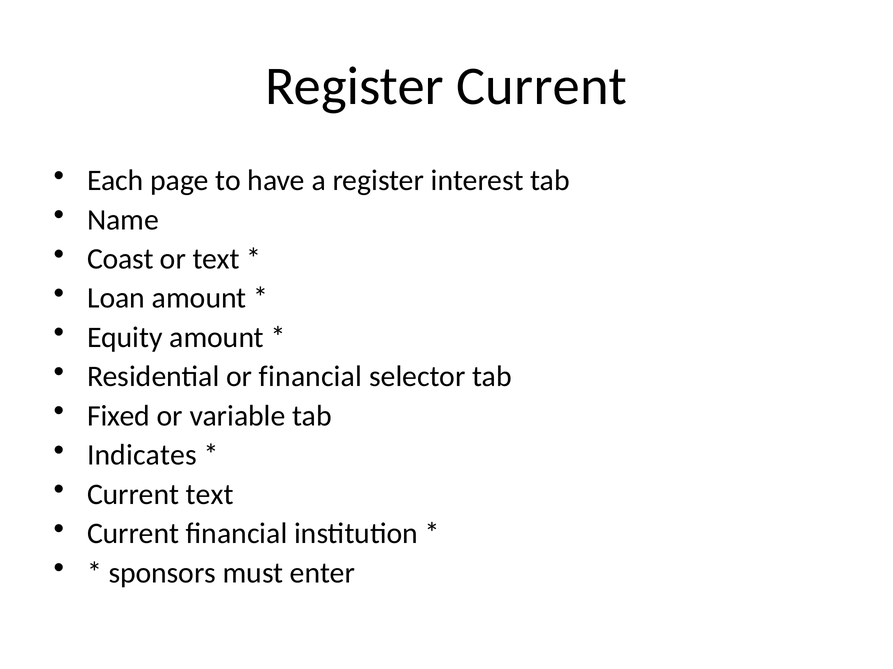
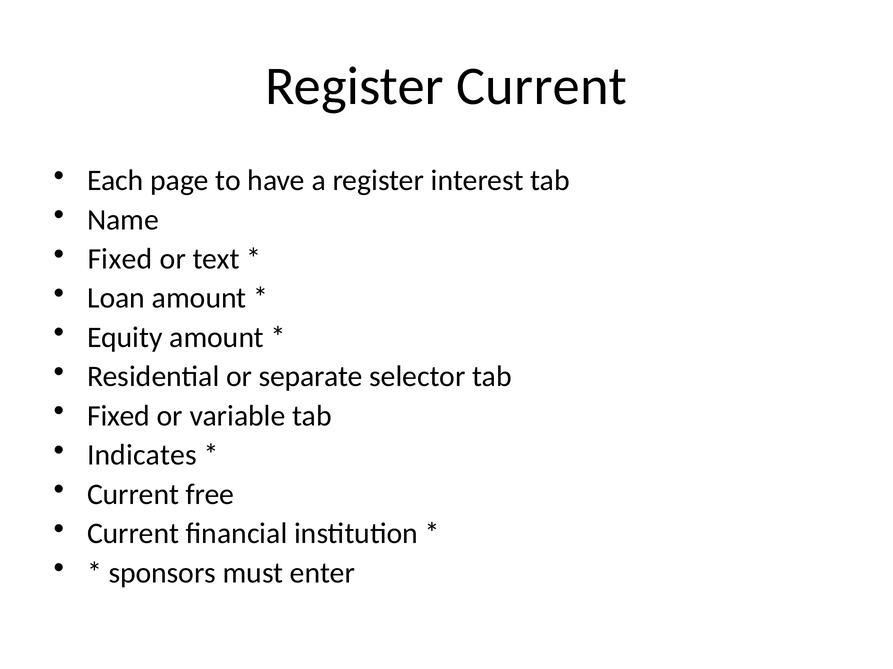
Coast: Coast -> Fixed (120, 259)
or financial: financial -> separate (311, 377)
Current text: text -> free (210, 495)
